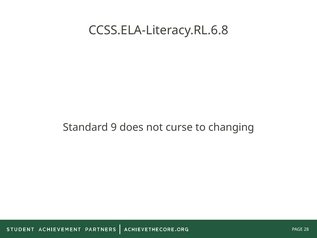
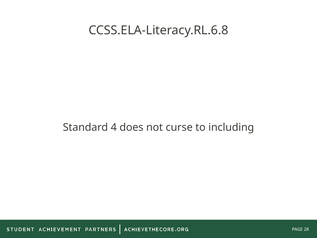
9: 9 -> 4 (114, 127)
changing: changing -> including (231, 127)
